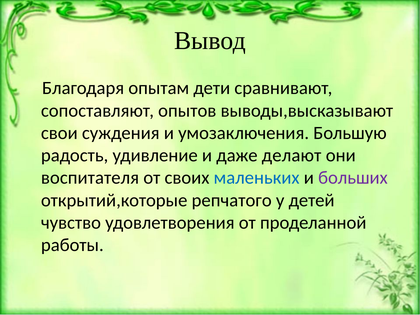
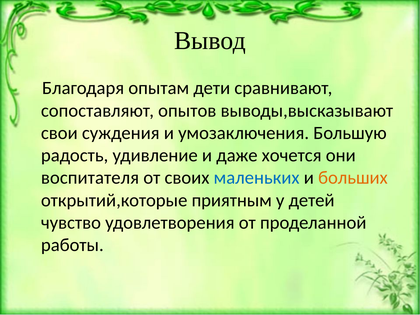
делают: делают -> хочется (292, 155)
больших colour: purple -> orange (353, 178)
репчатого: репчатого -> приятным (232, 200)
